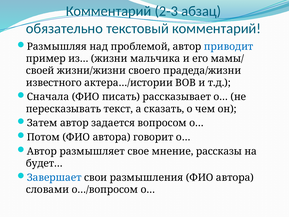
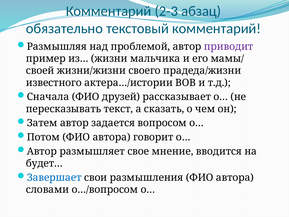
приводит colour: blue -> purple (229, 47)
писать: писать -> друзей (121, 97)
рассказы: рассказы -> вводится (219, 151)
